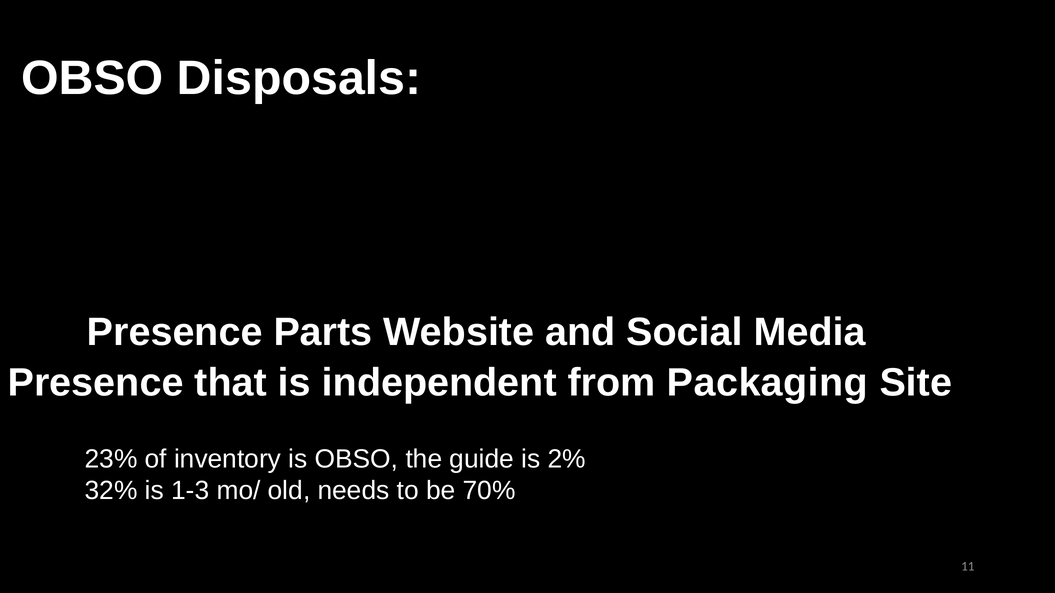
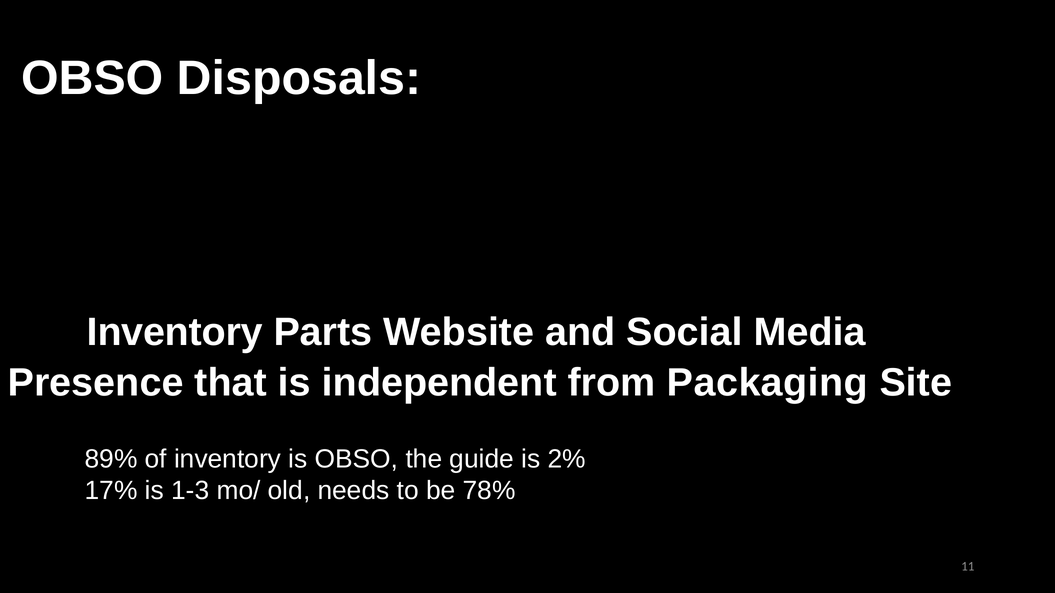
Presence: Presence -> Inventory (175, 332)
23%: 23% -> 89% (111, 459)
32%: 32% -> 17% (111, 491)
70%: 70% -> 78% (489, 491)
